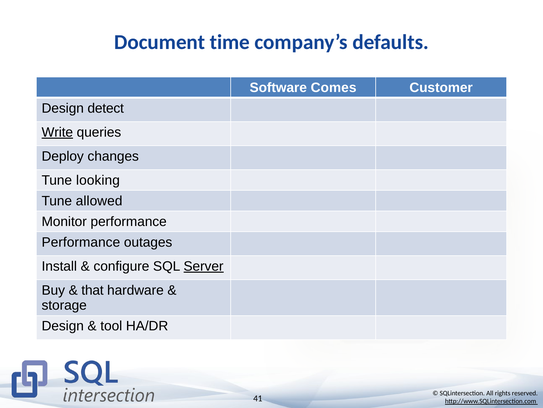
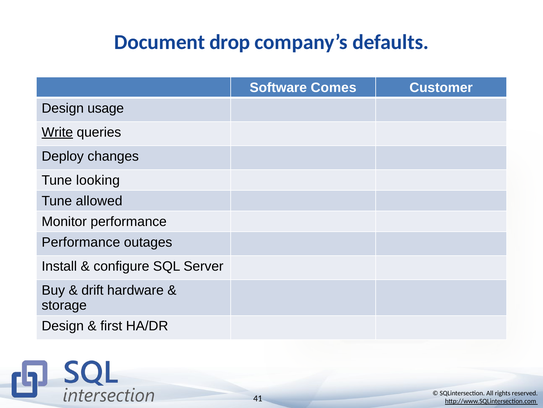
time: time -> drop (230, 42)
detect: detect -> usage (106, 108)
Server underline: present -> none (204, 266)
that: that -> drift (92, 290)
tool: tool -> first (111, 326)
